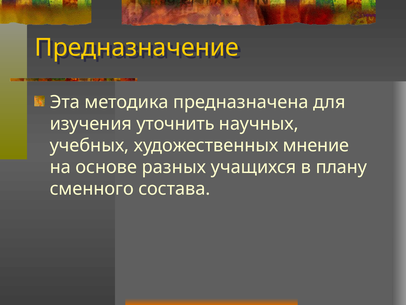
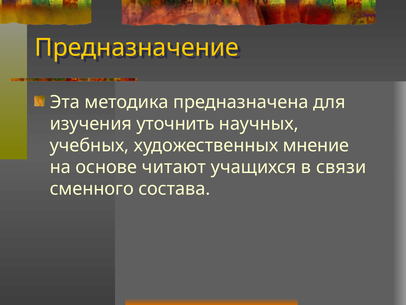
разных: разных -> читают (174, 167)
плану: плану -> связи (341, 167)
